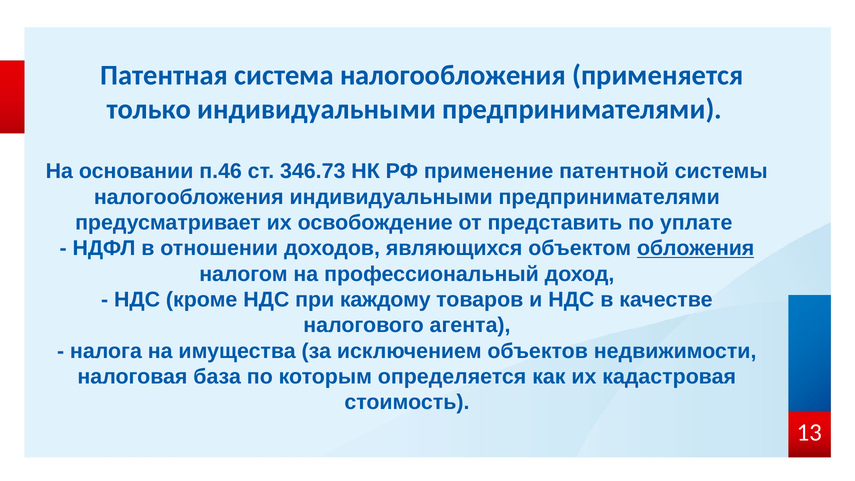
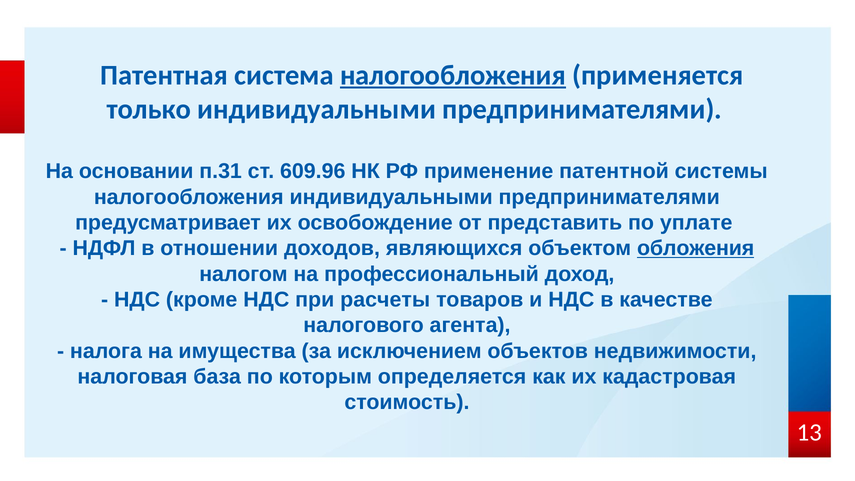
налогообложения underline: none -> present (453, 75)
п.46: п.46 -> п.31 (221, 171)
346.73: 346.73 -> 609.96 (313, 171)
каждому: каждому -> расчеты (385, 300)
